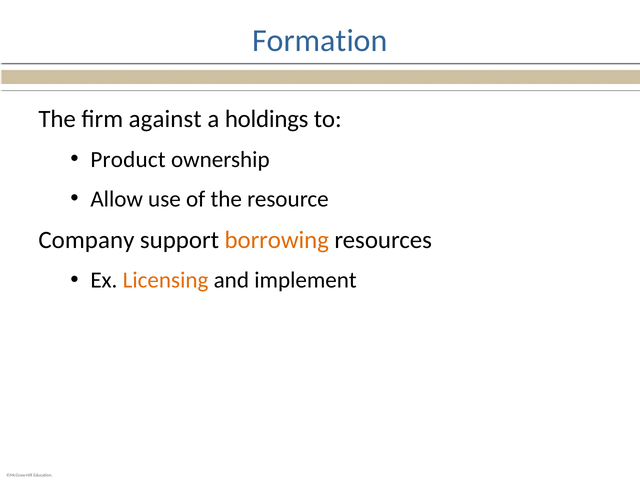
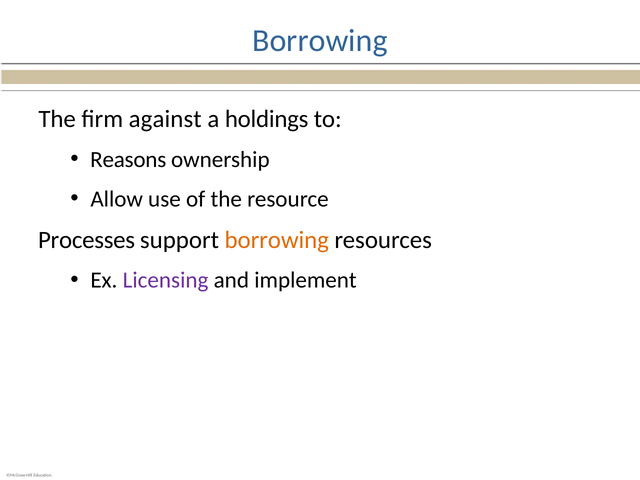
Formation: Formation -> Borrowing (320, 41)
Product: Product -> Reasons (128, 160)
Company: Company -> Processes (87, 240)
Licensing colour: orange -> purple (166, 280)
